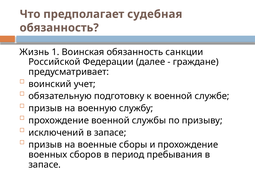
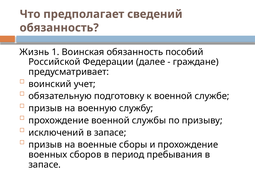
судебная: судебная -> сведений (155, 14)
санкции: санкции -> пособий (184, 52)
